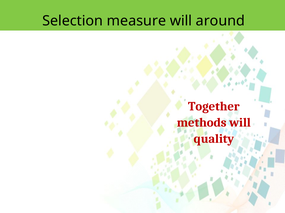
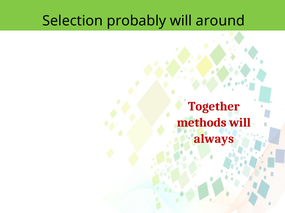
measure: measure -> probably (136, 21)
quality: quality -> always (214, 139)
